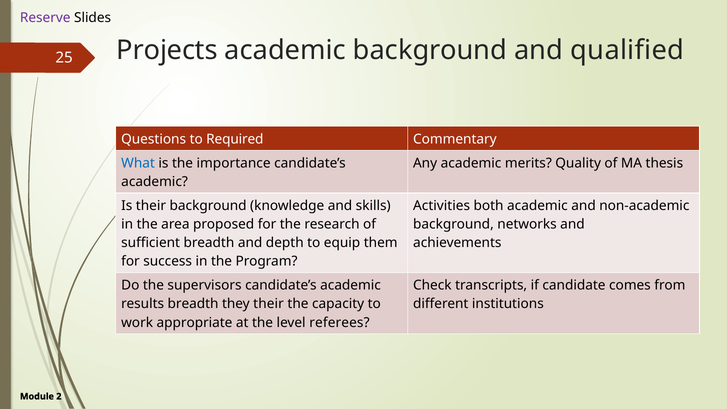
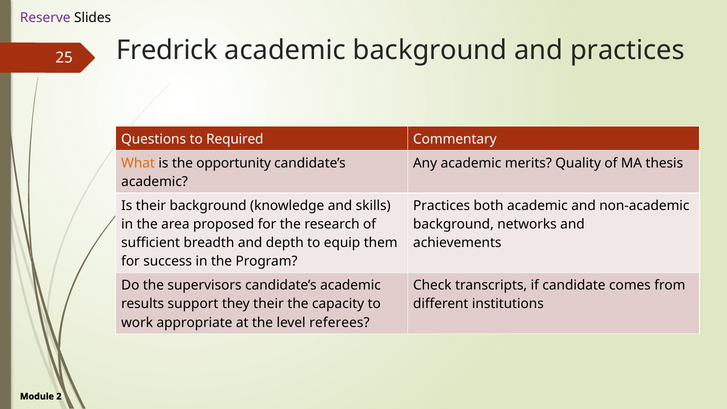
Projects: Projects -> Fredrick (167, 50)
and qualified: qualified -> practices (627, 50)
What colour: blue -> orange (138, 163)
importance: importance -> opportunity (234, 163)
Activities: Activities -> Practices (442, 206)
results breadth: breadth -> support (193, 304)
